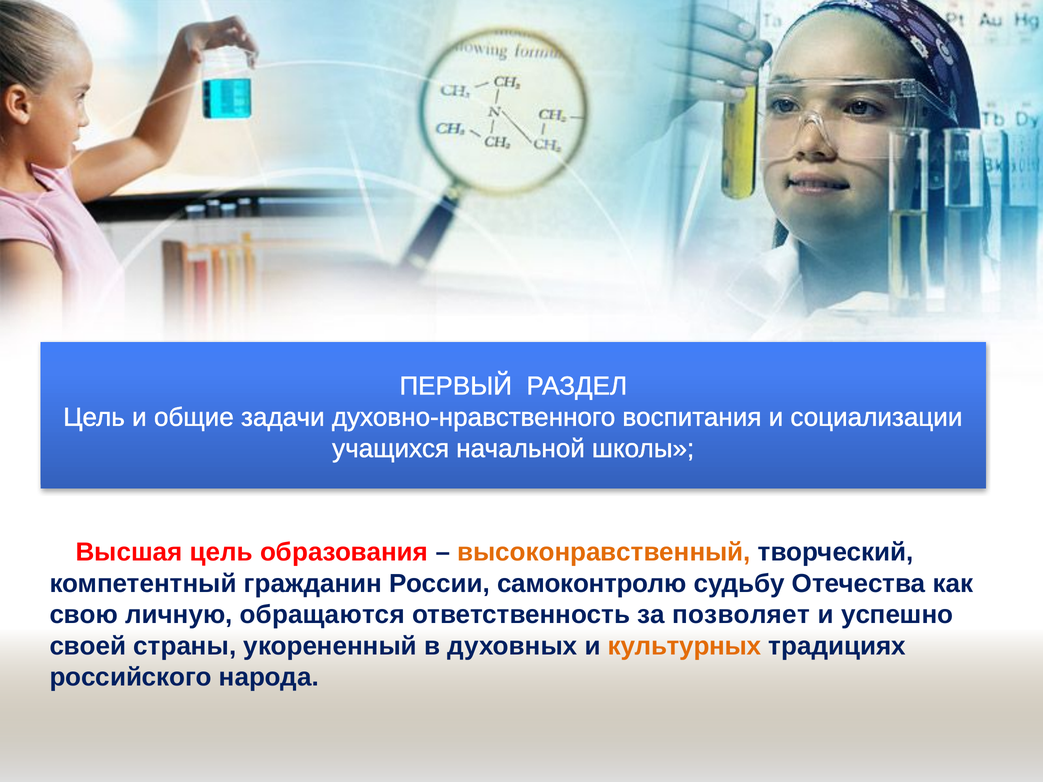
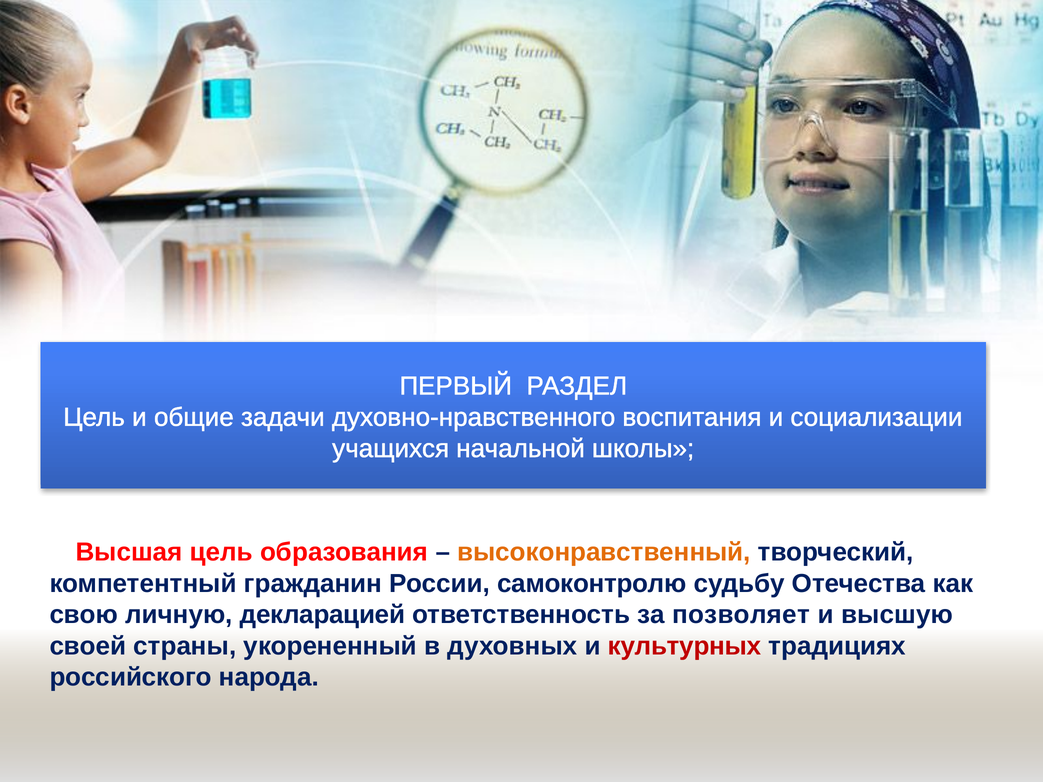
обращаются: обращаются -> декларацией (323, 615)
успешно: успешно -> высшую (897, 615)
культурных colour: orange -> red (685, 646)
